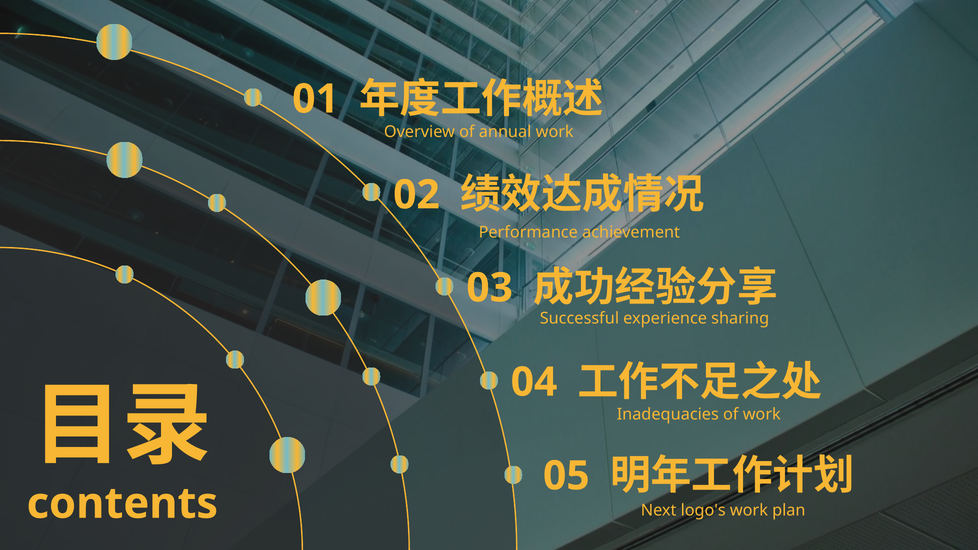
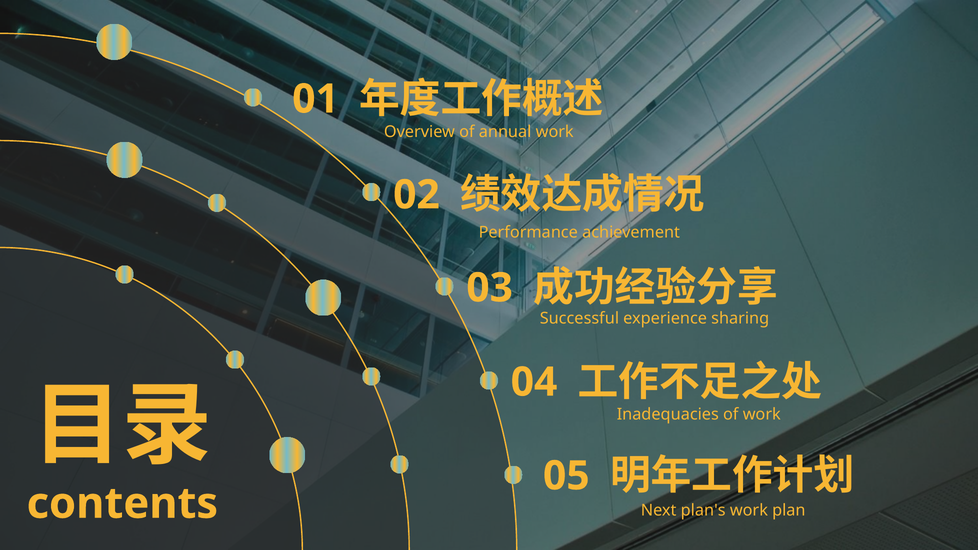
logo's: logo's -> plan's (703, 511)
